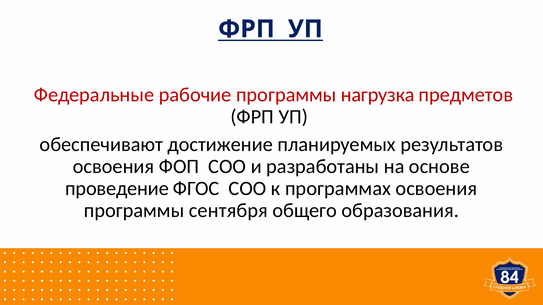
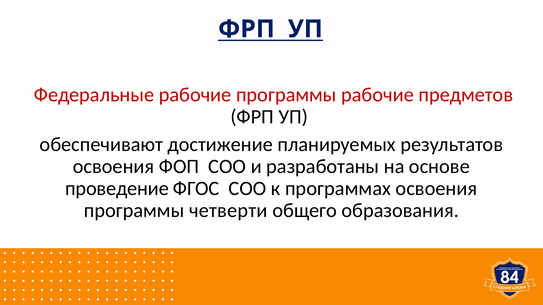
программы нагрузка: нагрузка -> рабочие (378, 95)
сентября: сентября -> четверти (228, 211)
